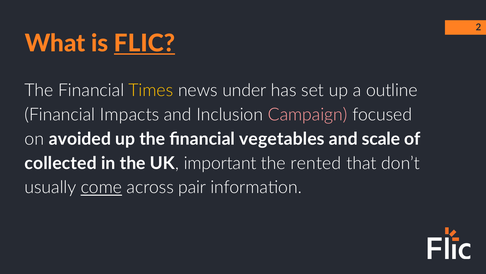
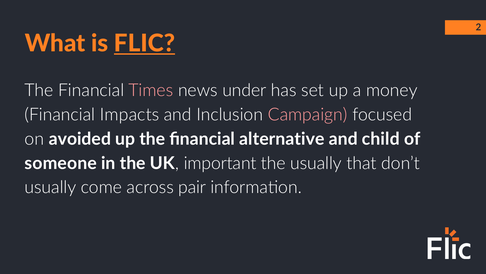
Times colour: yellow -> pink (151, 90)
outline: outline -> money (392, 90)
vegetables: vegetables -> alternative (282, 139)
scale: scale -> child (381, 139)
collected: collected -> someone (61, 163)
the rented: rented -> usually (316, 163)
come underline: present -> none (101, 187)
